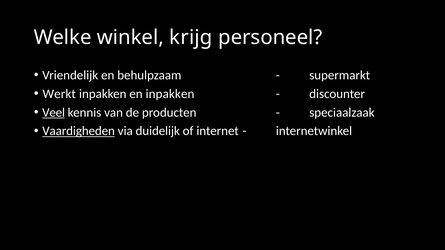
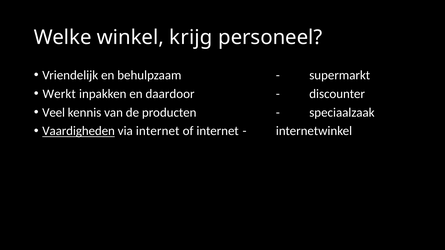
en inpakken: inpakken -> daardoor (170, 94)
Veel underline: present -> none (54, 113)
via duidelijk: duidelijk -> internet (158, 131)
